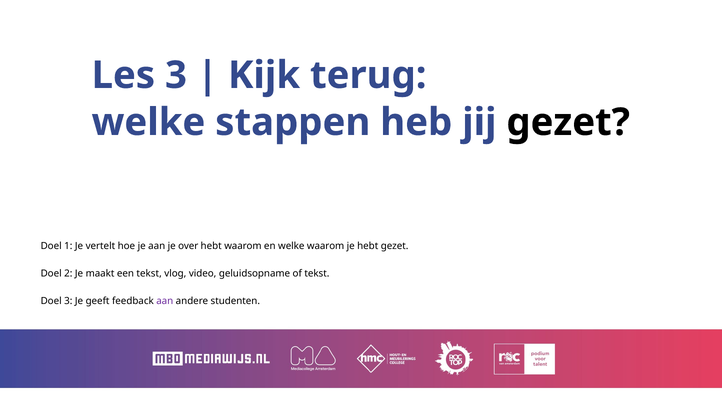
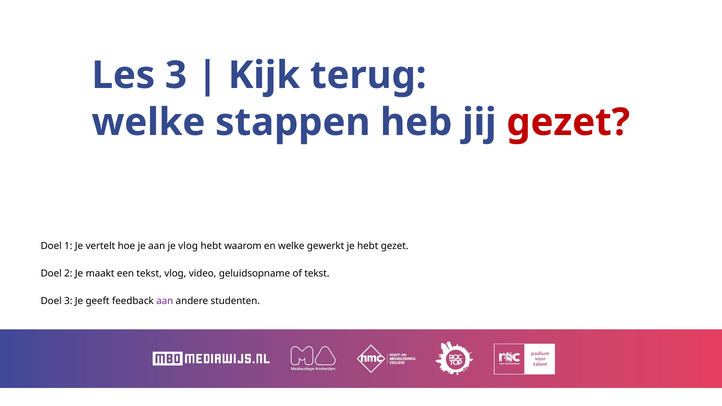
gezet colour: black -> red (568, 122)
je over: over -> vlog (188, 246)
welke waarom: waarom -> gewerkt (326, 246)
